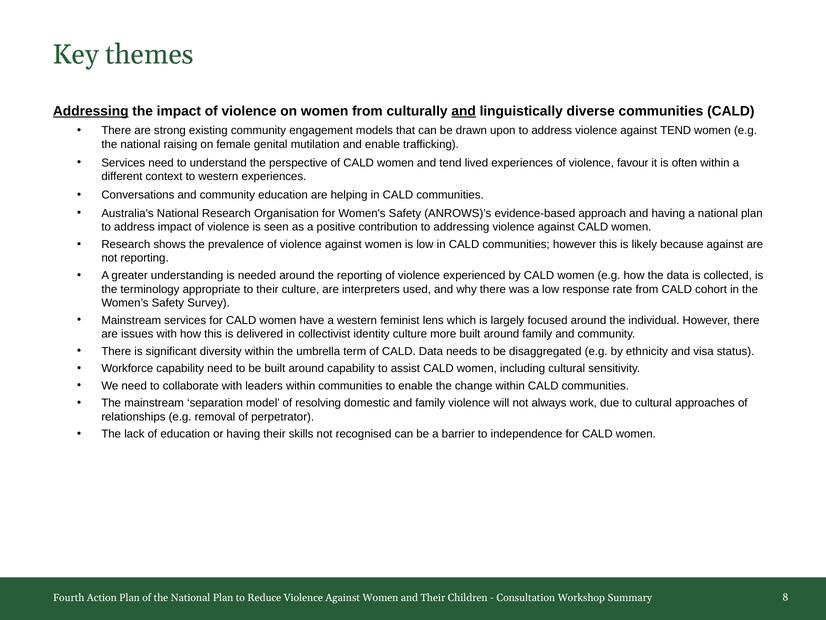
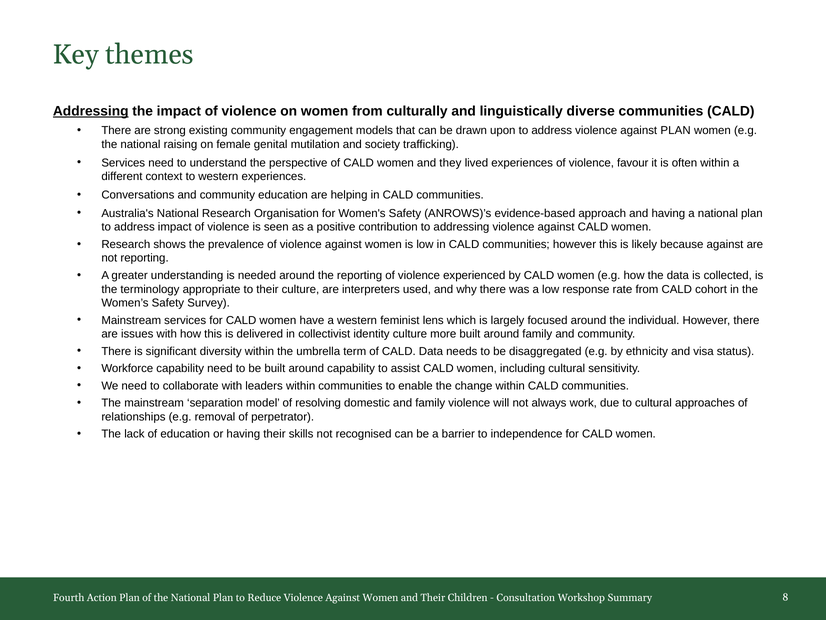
and underline: present -> none (464, 111)
against TEND: TEND -> PLAN (676, 130)
and enable: enable -> society (383, 144)
and tend: tend -> they (450, 163)
